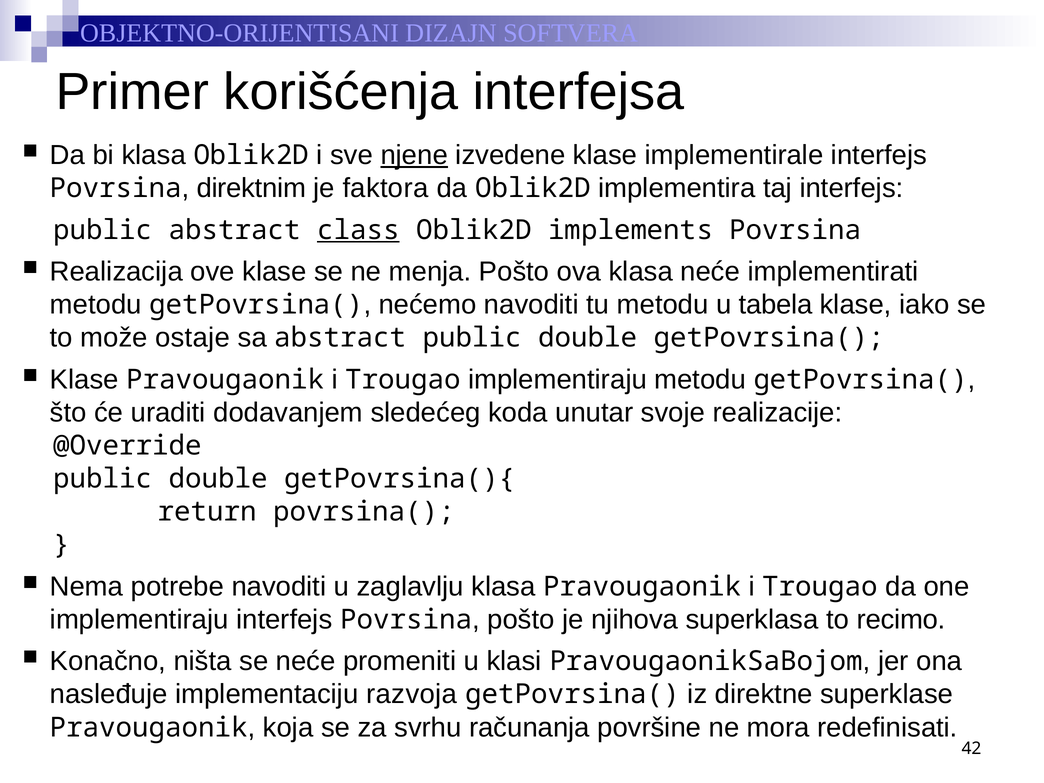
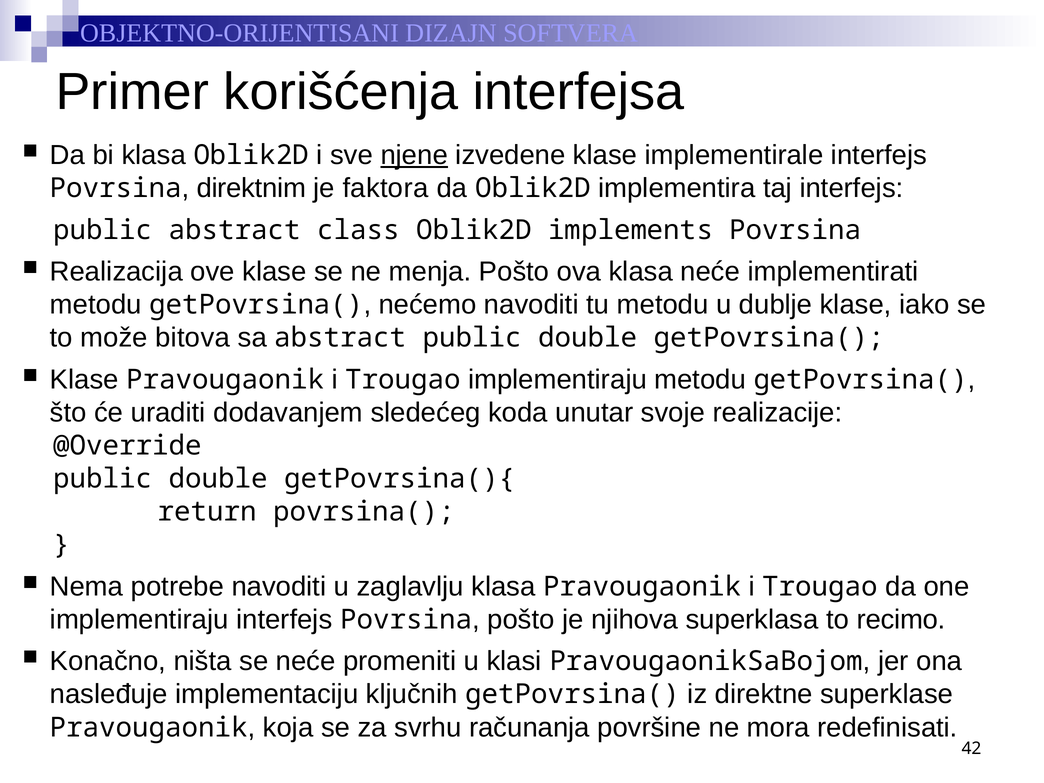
class underline: present -> none (358, 230)
tabela: tabela -> dublje (776, 305)
ostaje: ostaje -> bitova (193, 338)
razvoja: razvoja -> ključnih (412, 694)
